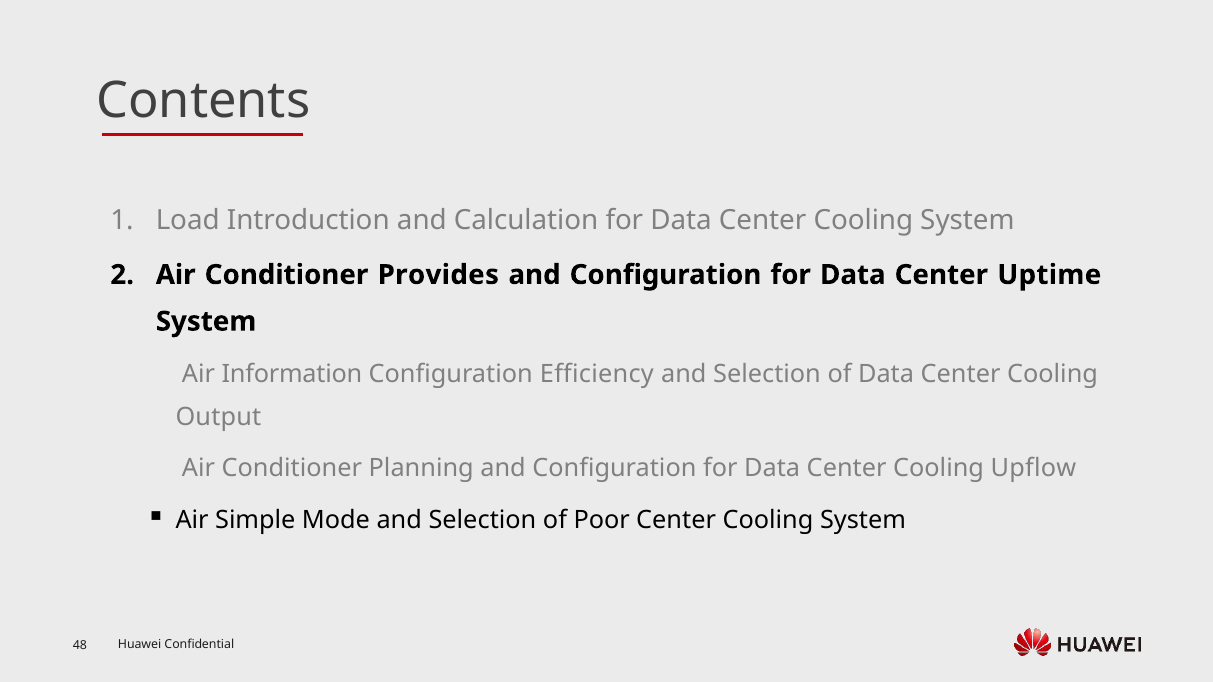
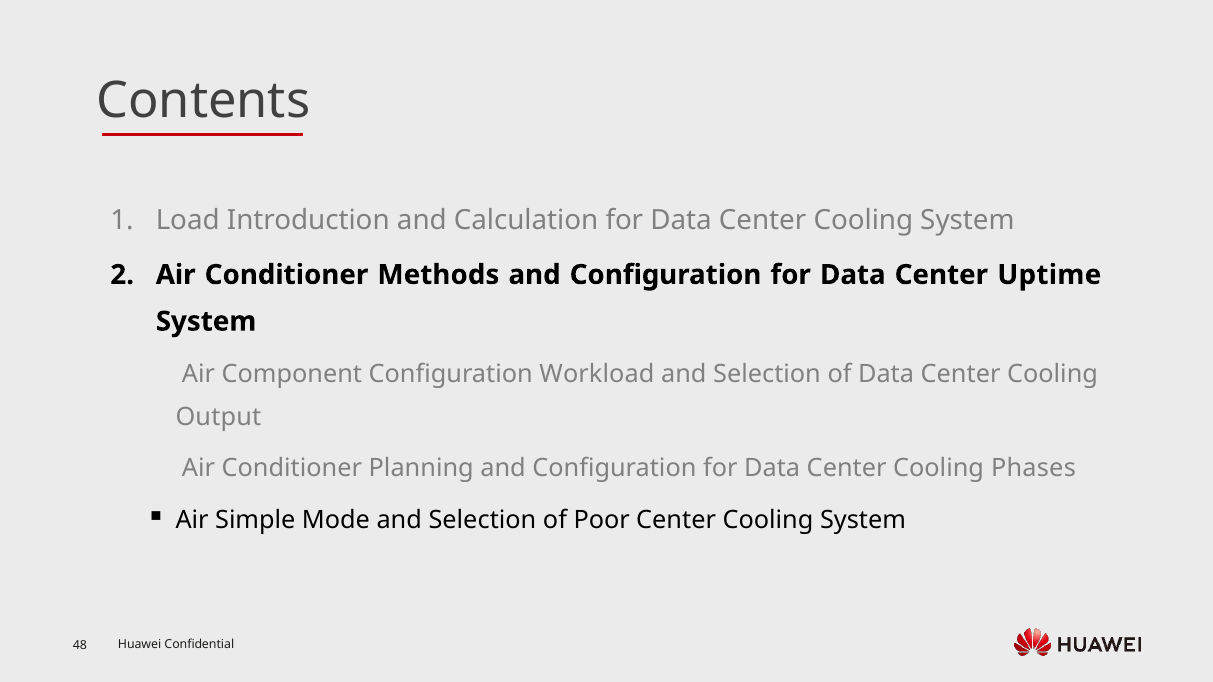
Provides: Provides -> Methods (438, 275)
Information: Information -> Component (292, 374)
Efficiency: Efficiency -> Workload (597, 374)
Upflow: Upflow -> Phases (1033, 468)
